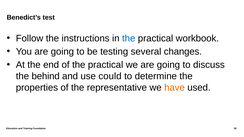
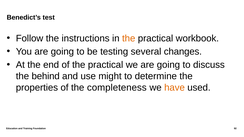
the colour: blue -> orange (129, 38)
could: could -> might (110, 76)
representative: representative -> completeness (117, 88)
